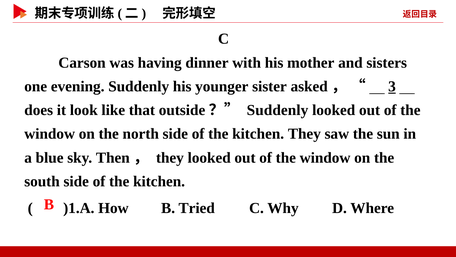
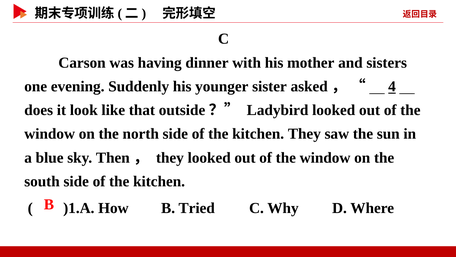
3: 3 -> 4 (392, 86)
Suddenly: Suddenly -> Ladybird (278, 110)
